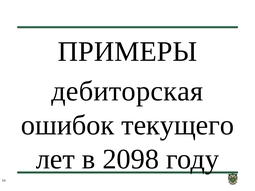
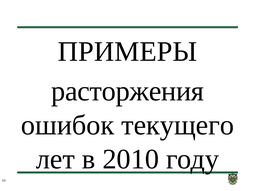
дебиторская: дебиторская -> расторжения (128, 91)
2098: 2098 -> 2010 (131, 159)
